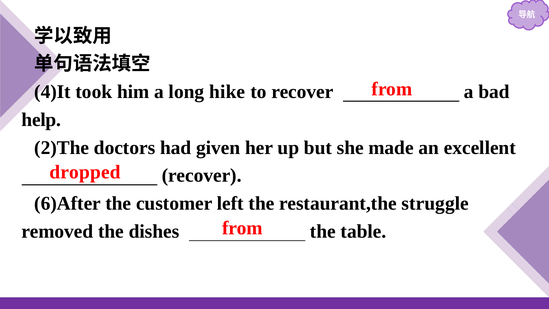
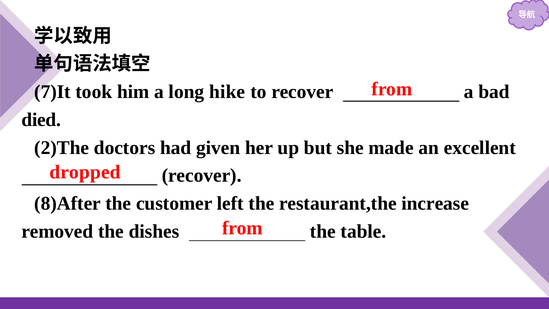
4)It: 4)It -> 7)It (53, 92)
help: help -> died (41, 120)
6)After: 6)After -> 8)After (68, 203)
struggle: struggle -> increase (435, 203)
